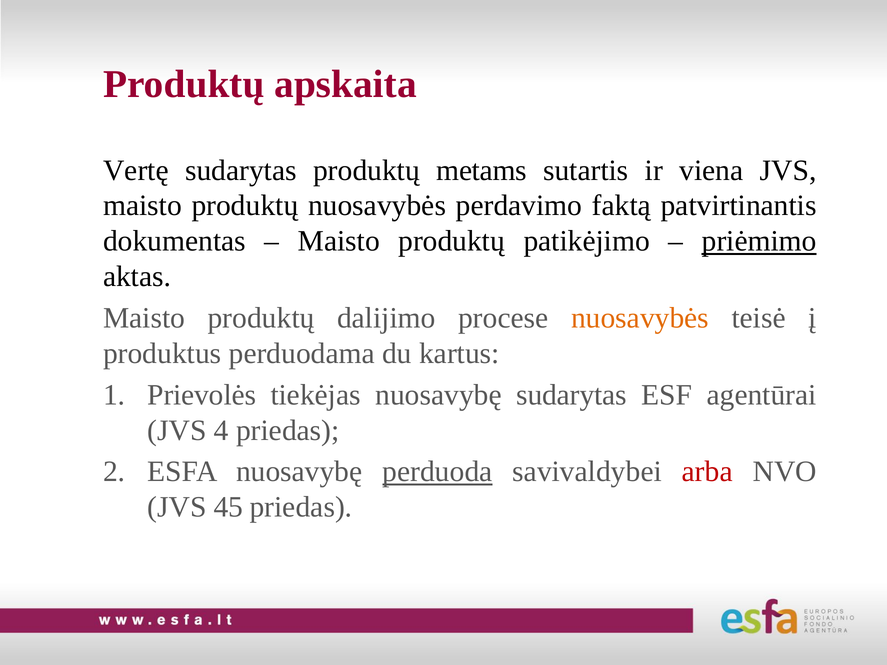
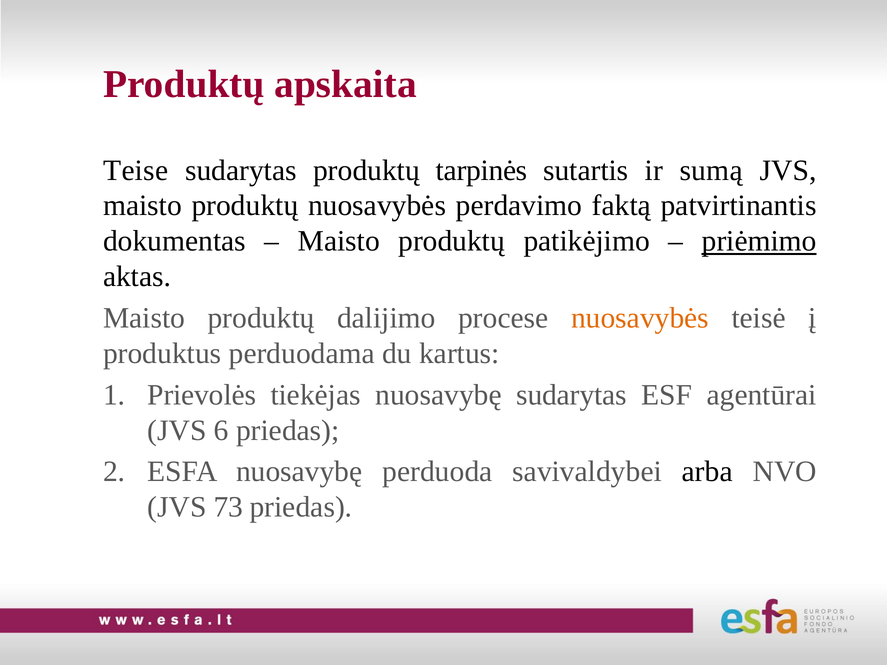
Vertę: Vertę -> Teise (136, 170)
metams: metams -> tarpinės (482, 170)
viena: viena -> sumą (711, 170)
4: 4 -> 6 (221, 430)
perduoda underline: present -> none (437, 472)
arba colour: red -> black (707, 472)
45: 45 -> 73 (228, 507)
